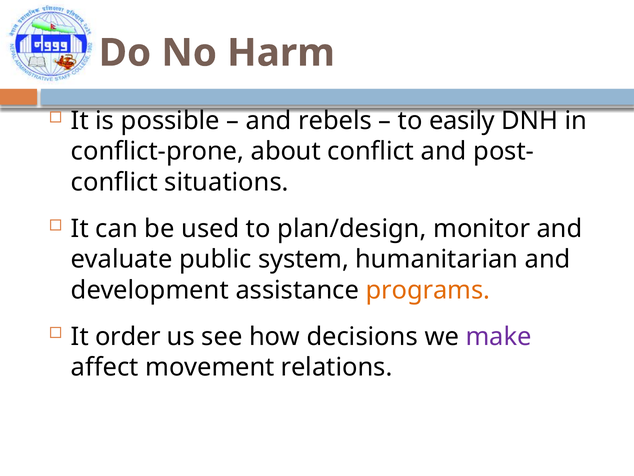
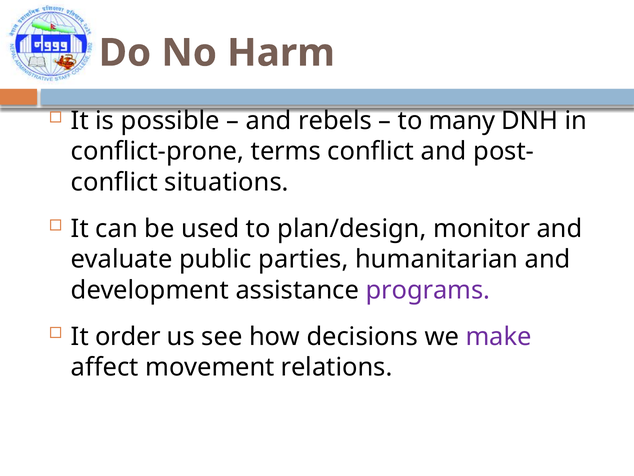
easily: easily -> many (462, 121)
about: about -> terms (286, 151)
system: system -> parties (303, 259)
programs colour: orange -> purple (428, 290)
